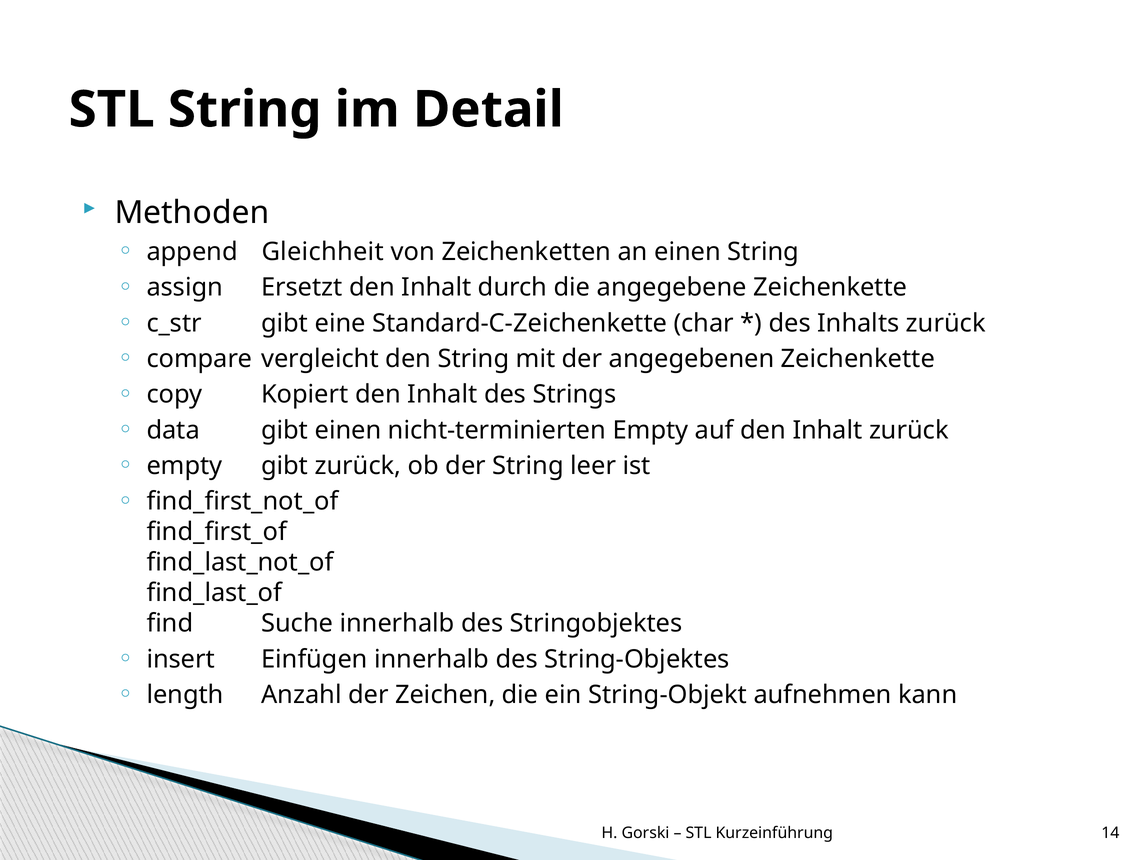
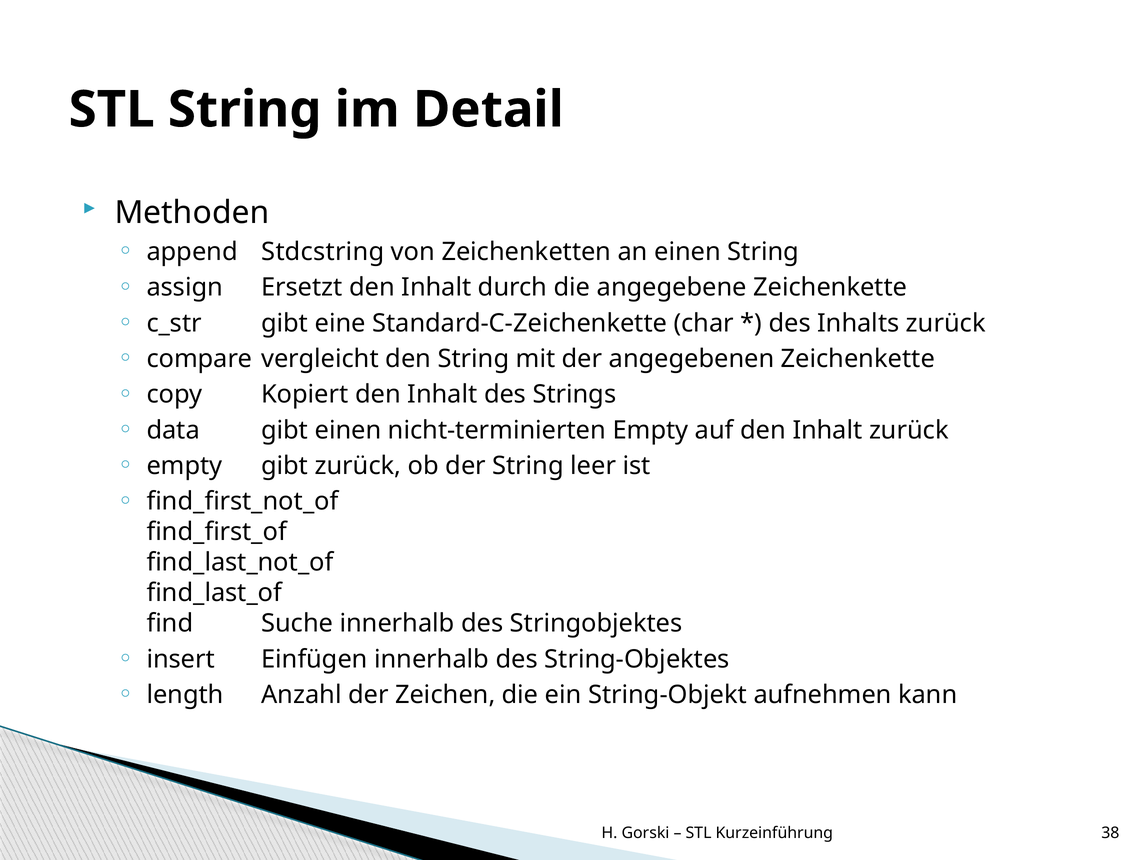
Gleichheit: Gleichheit -> Stdcstring (323, 252)
14: 14 -> 38 (1110, 833)
